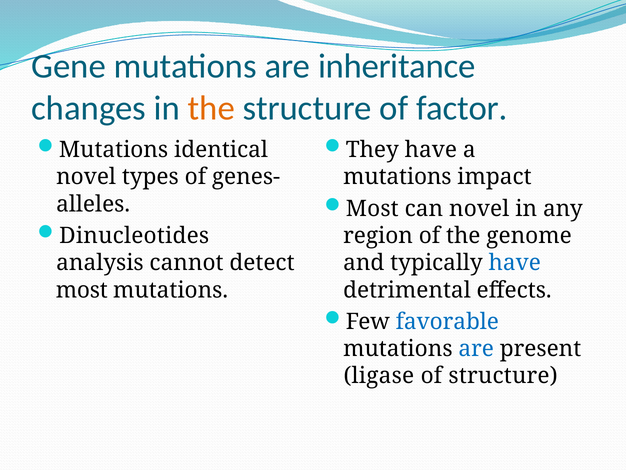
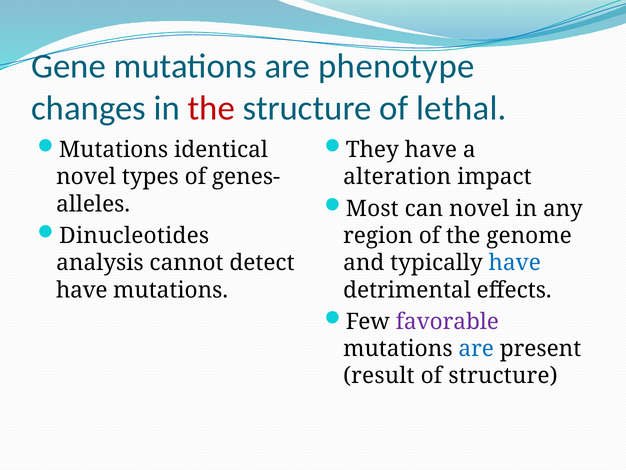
inheritance: inheritance -> phenotype (396, 66)
the colour: orange -> red (211, 108)
factor: factor -> lethal (461, 108)
mutations: mutations -> alteration (397, 177)
most: most -> have (82, 290)
favorable colour: blue -> purple (447, 321)
ligase: ligase -> result (379, 376)
